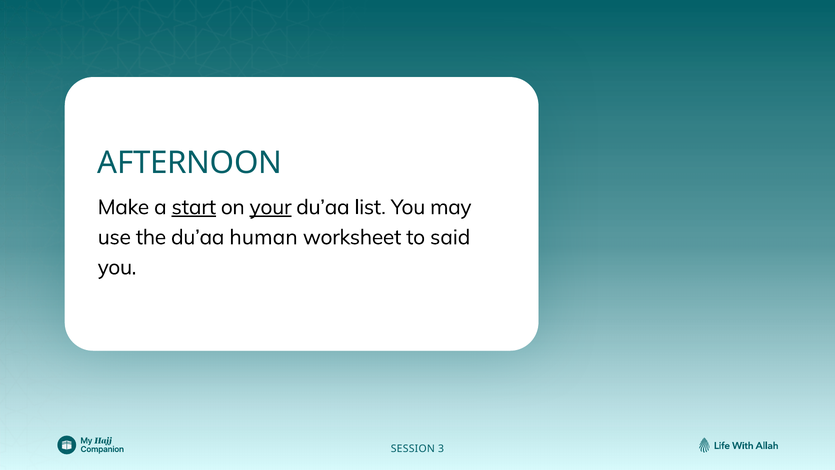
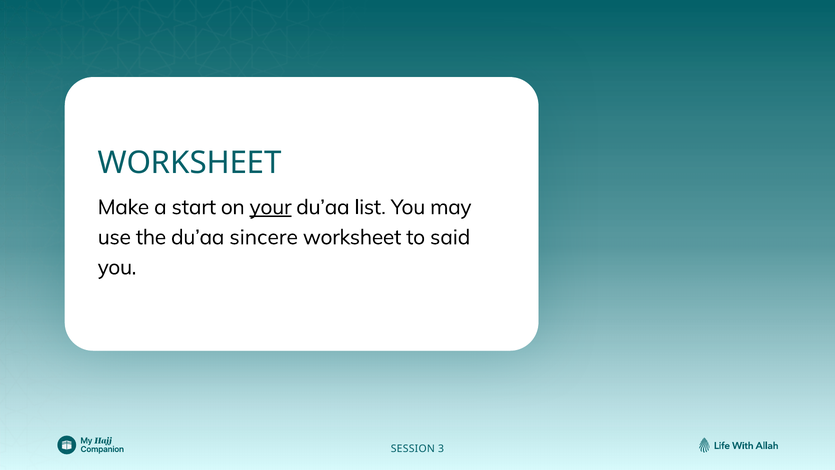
AFTERNOON: AFTERNOON -> WORKSHEET (190, 163)
start underline: present -> none (194, 207)
human: human -> sincere (264, 237)
